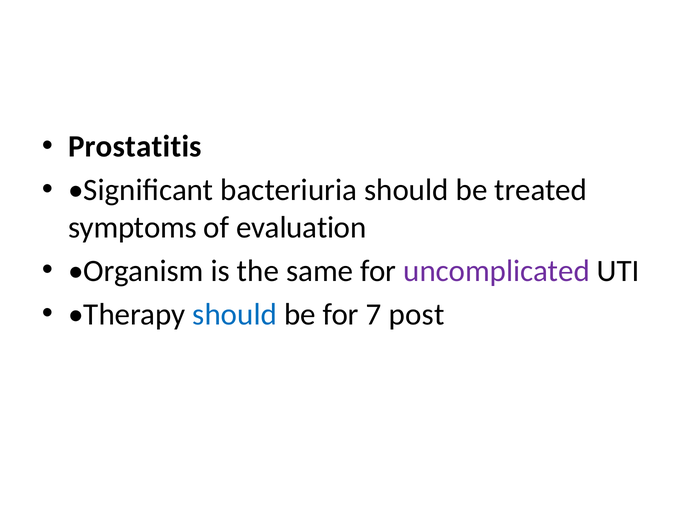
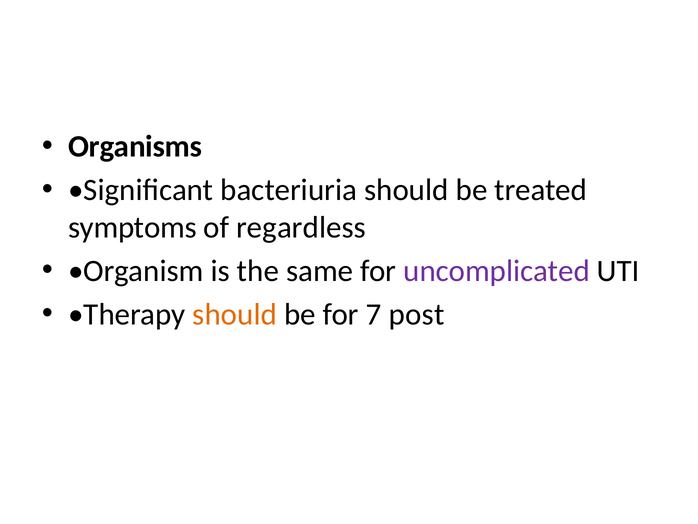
Prostatitis: Prostatitis -> Organisms (135, 146)
evaluation: evaluation -> regardless (301, 227)
should colour: blue -> orange (235, 314)
